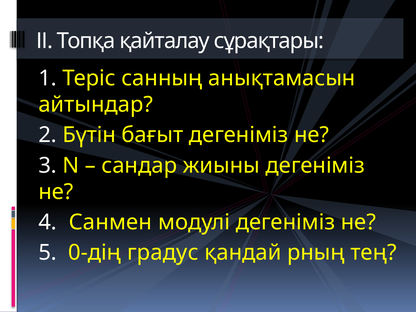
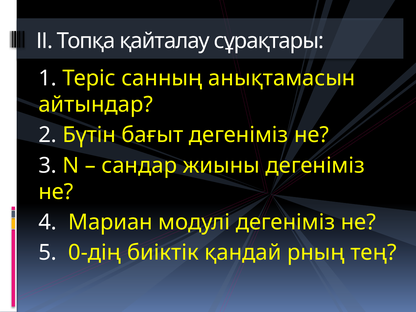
Санмен: Санмен -> Мариан (111, 222)
градус: градус -> биіктік (163, 253)
